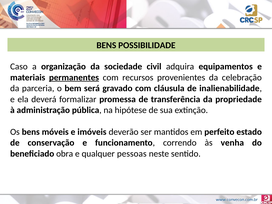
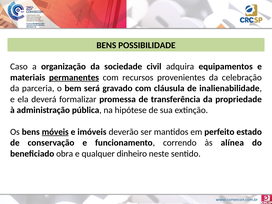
móveis underline: none -> present (55, 132)
venha: venha -> alínea (232, 143)
pessoas: pessoas -> dinheiro (132, 154)
